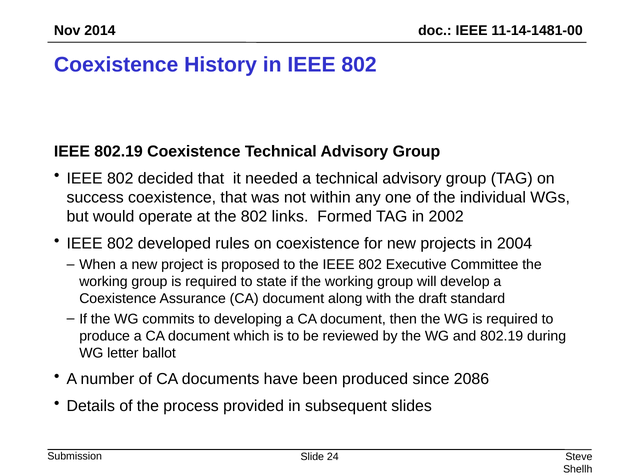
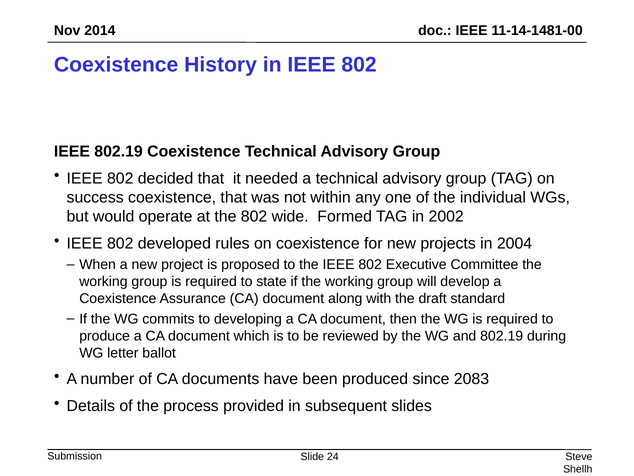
links: links -> wide (290, 216)
2086: 2086 -> 2083 (471, 379)
